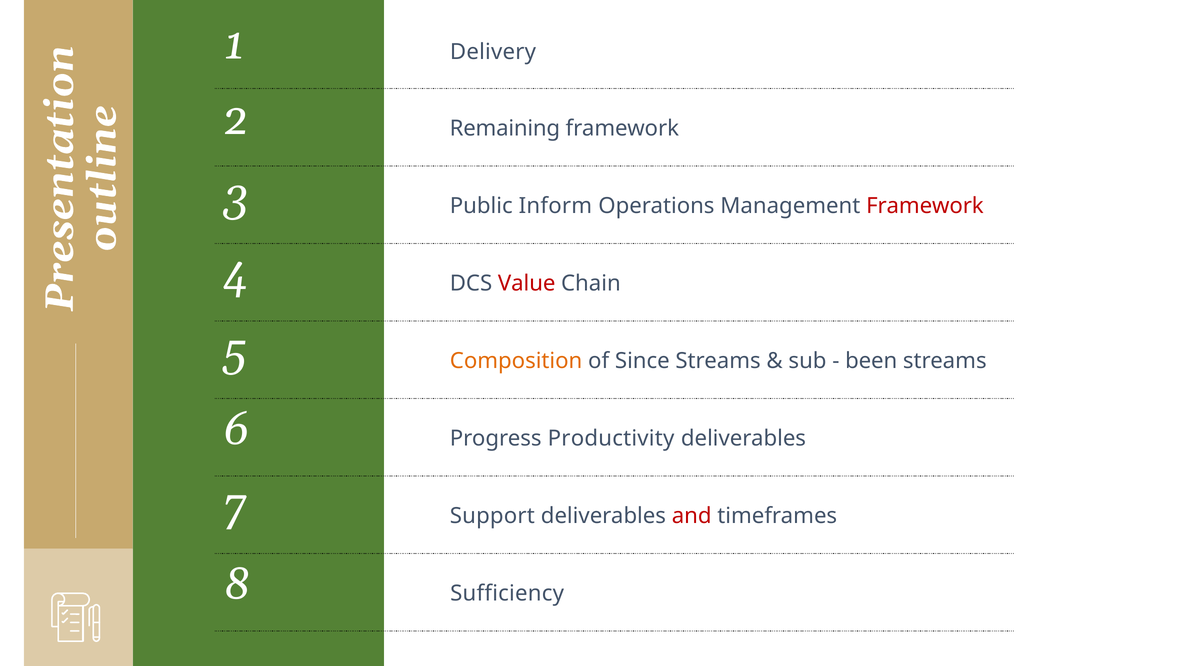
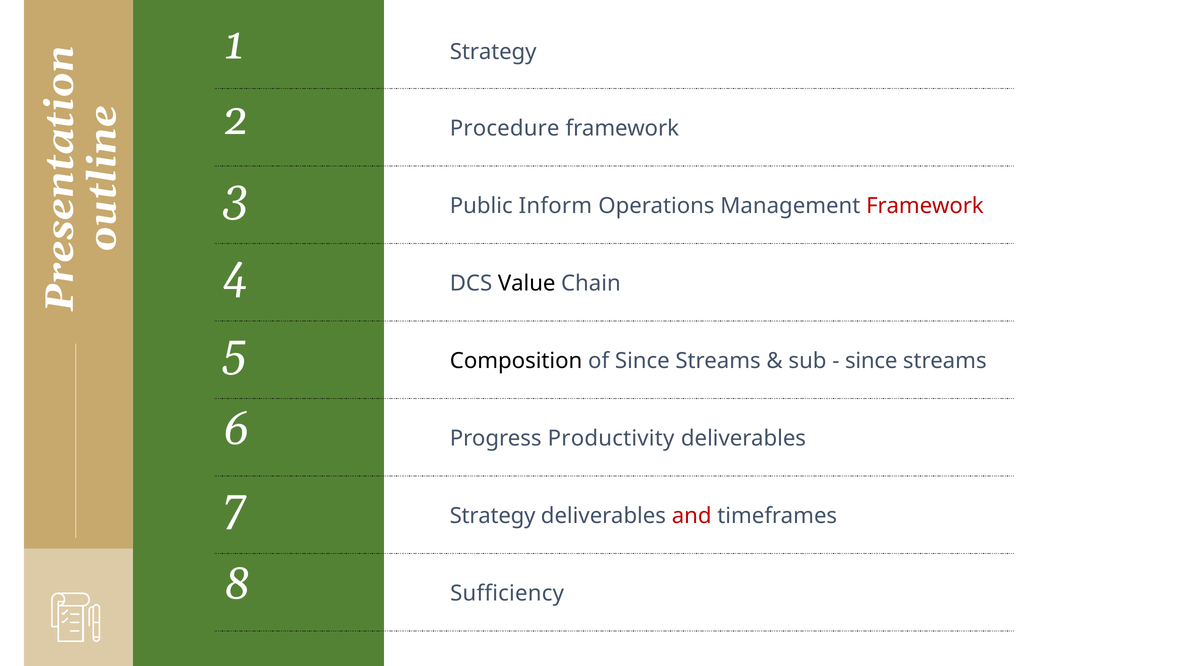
1 Delivery: Delivery -> Strategy (493, 52)
Remaining: Remaining -> Procedure (505, 129)
Value colour: red -> black (527, 284)
Composition colour: orange -> black (516, 361)
been: been -> since (871, 361)
7 Support: Support -> Strategy (493, 516)
